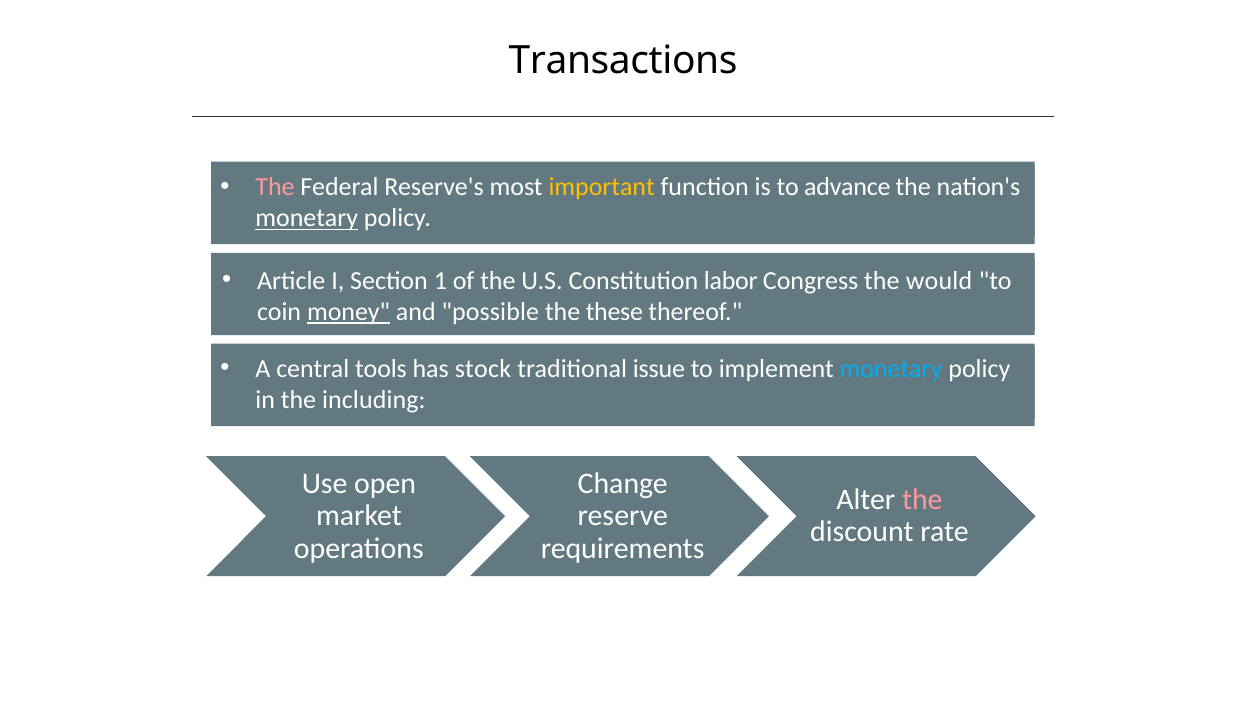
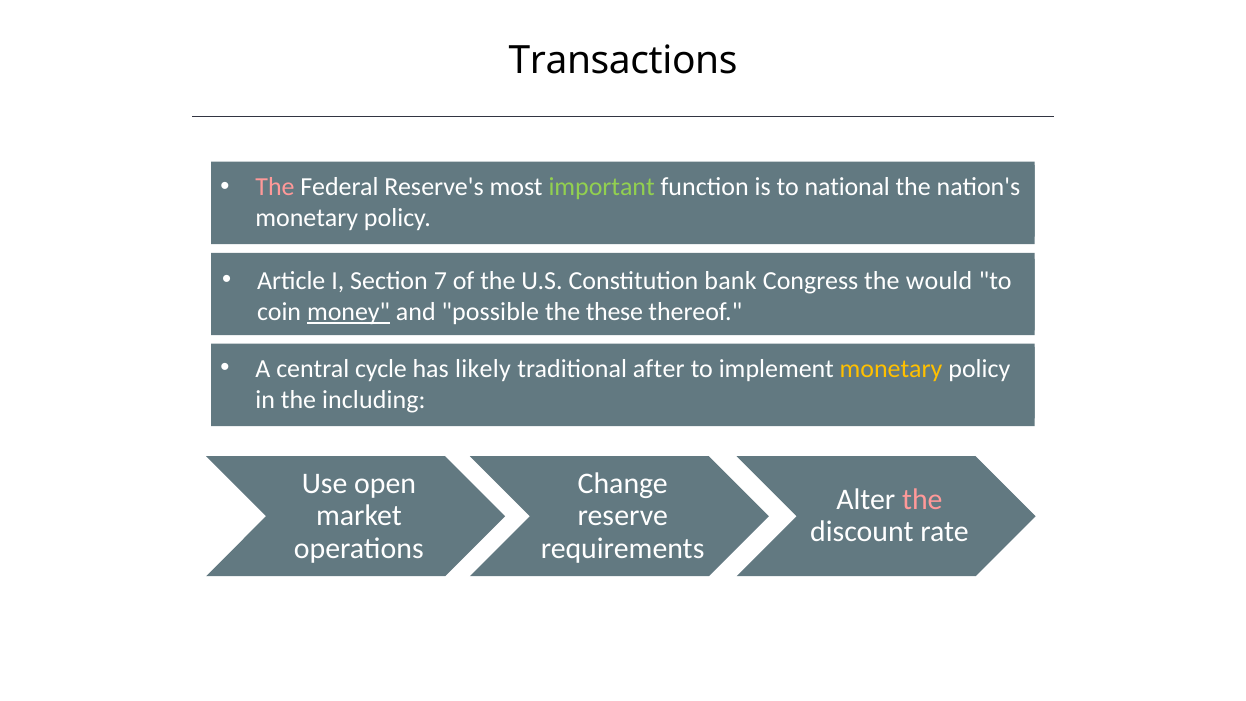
important colour: yellow -> light green (602, 187)
advance: advance -> national (847, 187)
monetary underline: present -> none (307, 218)
1: 1 -> 7 (440, 281)
labor: labor -> bank (731, 281)
tools: tools -> cycle (381, 369)
stock: stock -> likely (483, 369)
issue: issue -> after (659, 369)
monetary colour: light blue -> yellow (891, 369)
